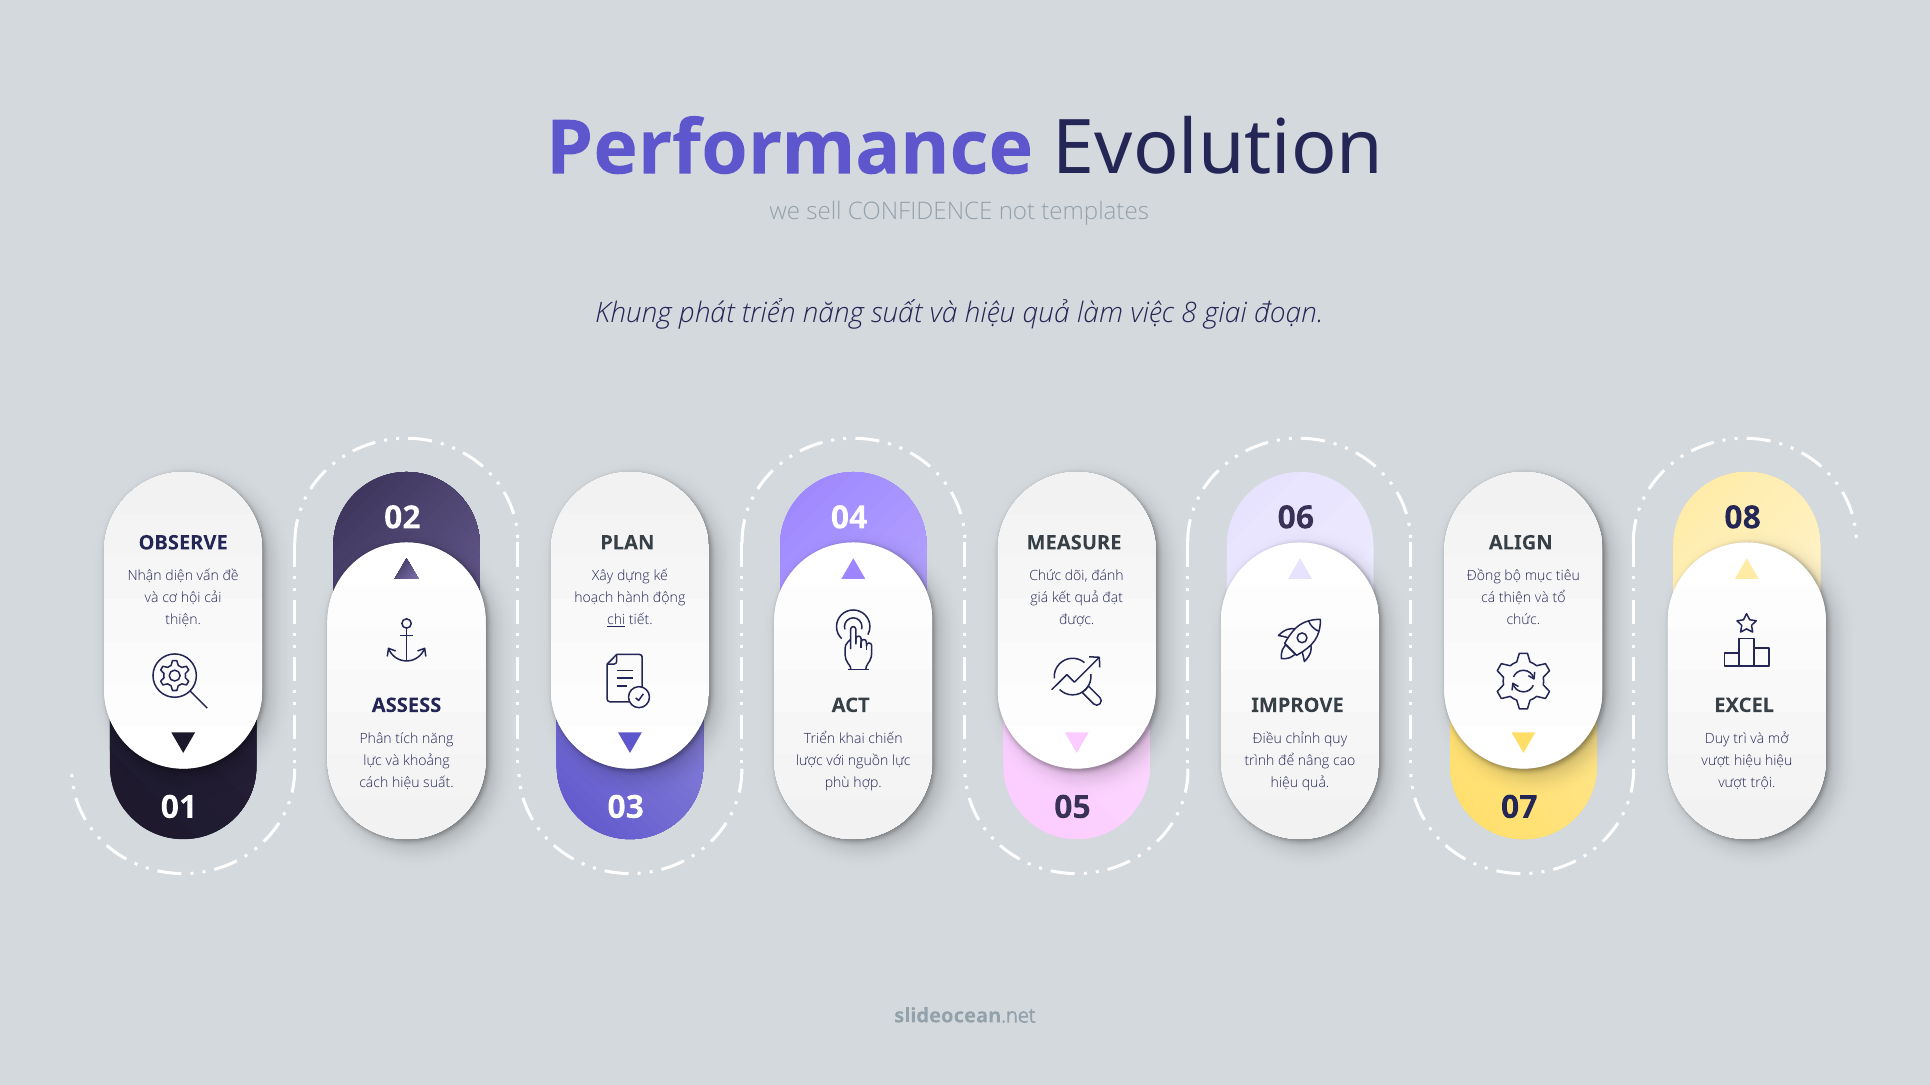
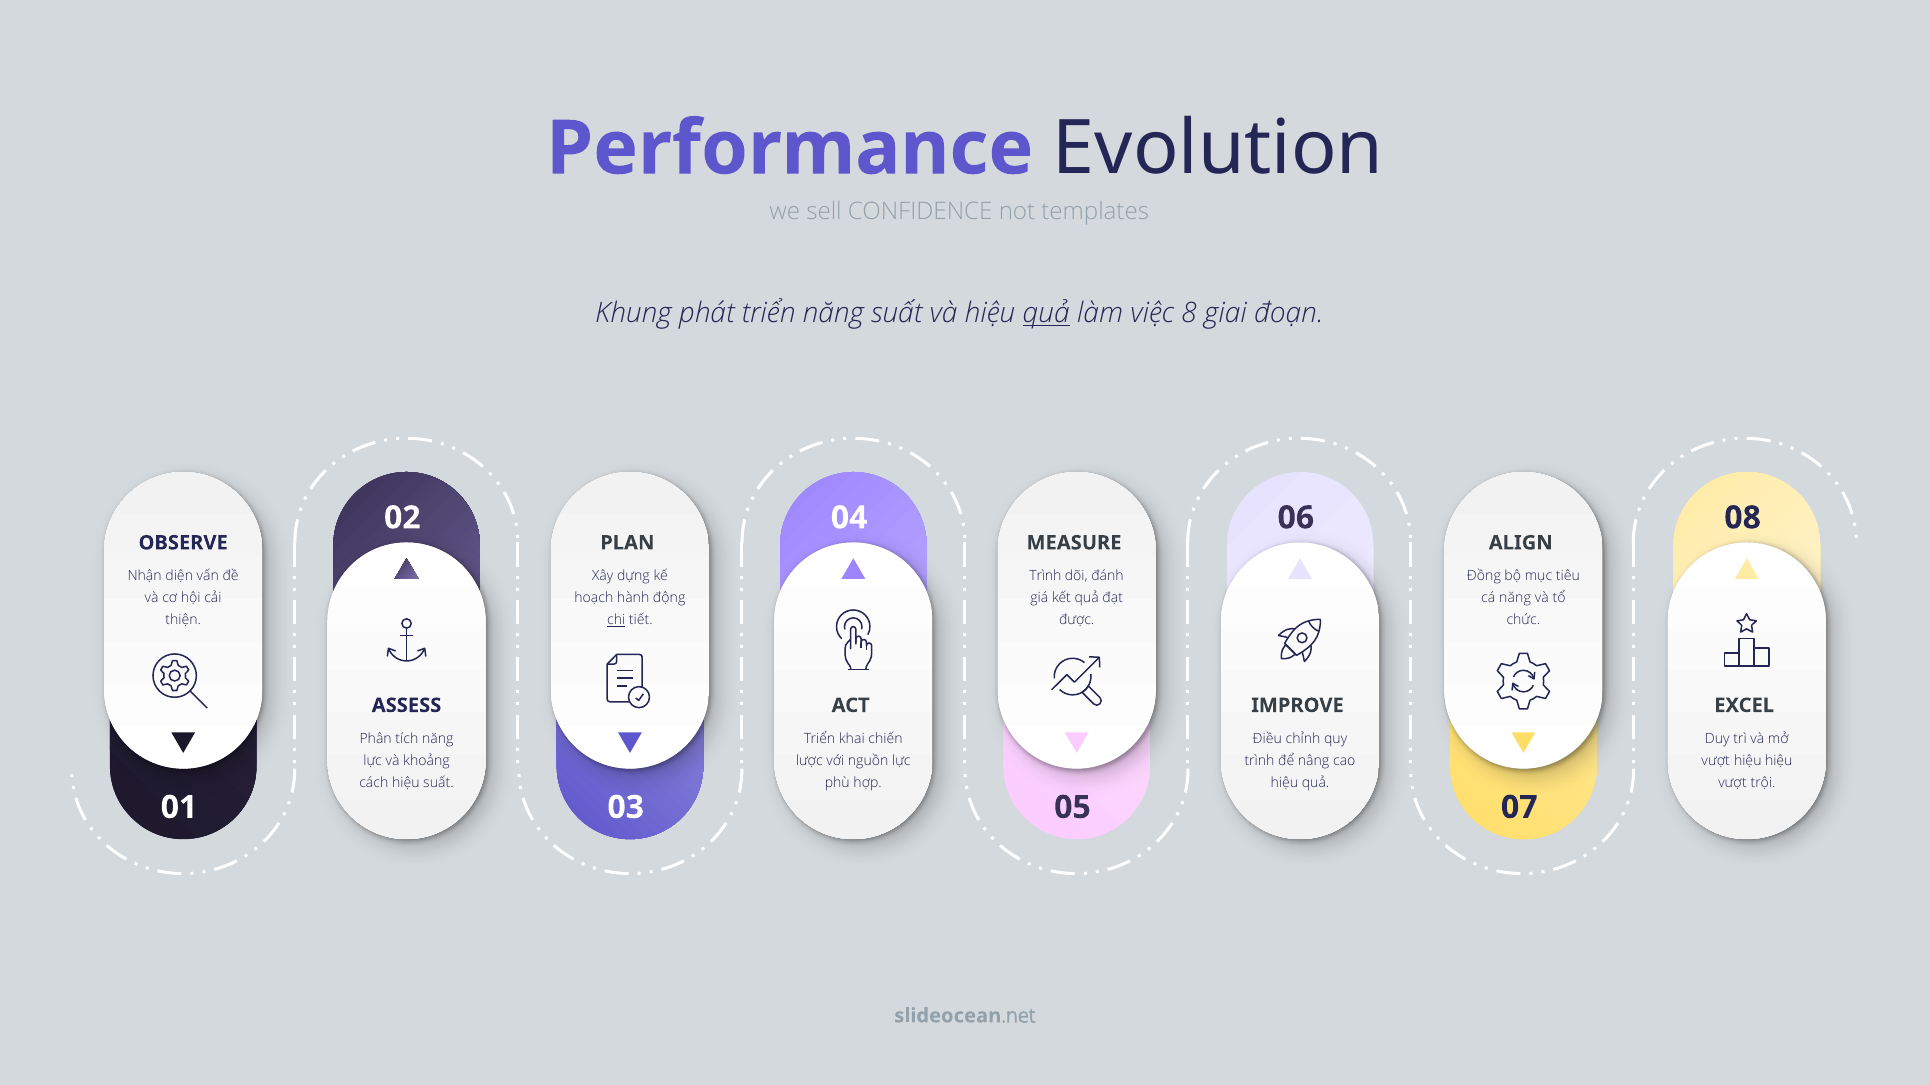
quả underline: none -> present (1046, 313)
Chức: Chức -> Trình (1045, 577)
cá thiện: thiện -> năng (1515, 598)
